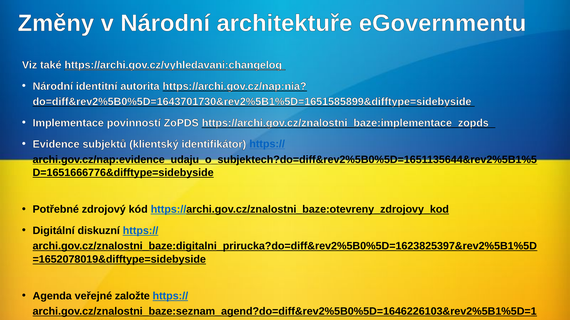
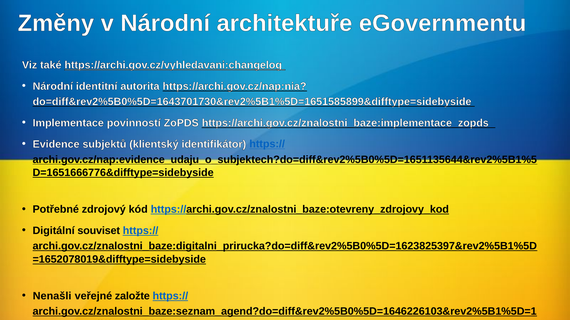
diskuzní: diskuzní -> souviset (99, 231)
Agenda: Agenda -> Nenašli (52, 296)
